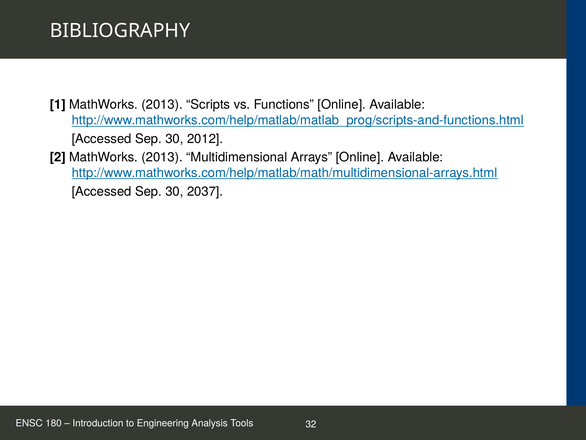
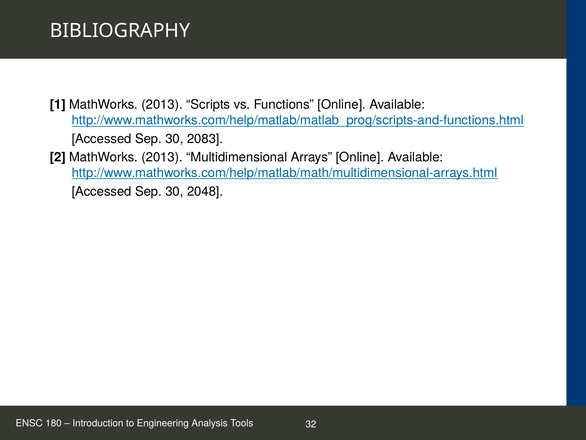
2012: 2012 -> 2083 (205, 139)
2037: 2037 -> 2048 (205, 191)
